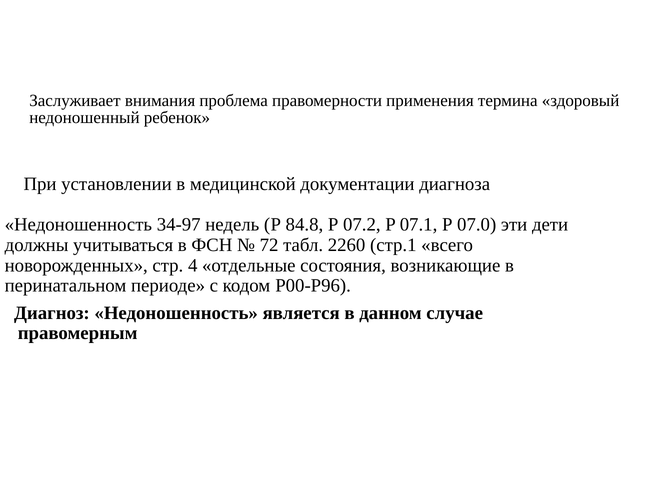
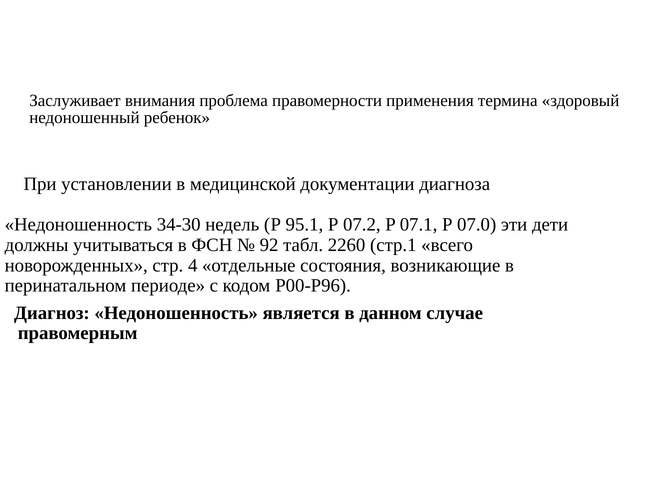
34-97: 34-97 -> 34-30 (179, 225)
84.8: 84.8 -> 95.1 (304, 225)
72: 72 -> 92 (269, 245)
